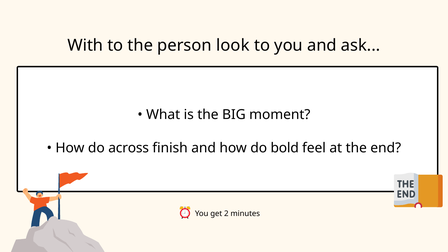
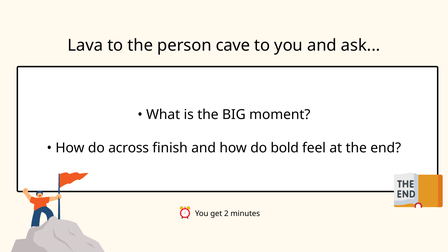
With: With -> Lava (85, 46)
look: look -> cave (233, 46)
